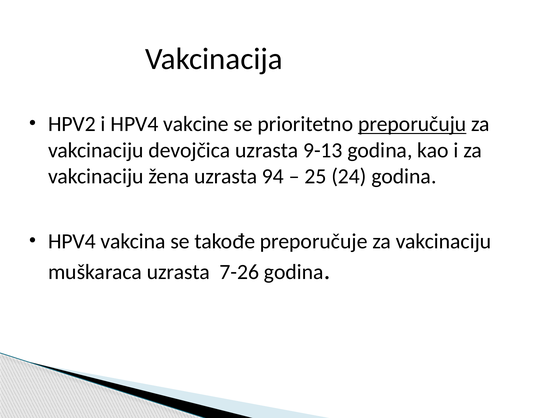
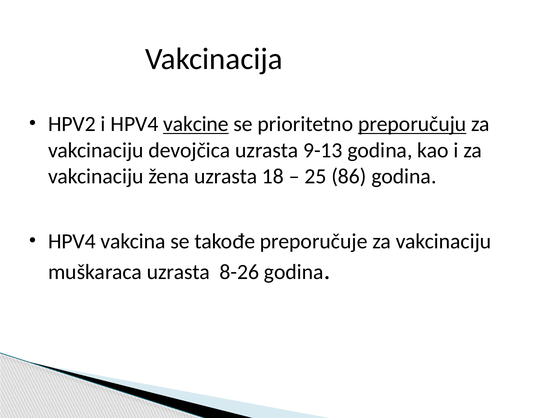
vakcine underline: none -> present (196, 124)
94: 94 -> 18 (273, 176)
24: 24 -> 86 (349, 176)
7-26: 7-26 -> 8-26 (239, 272)
